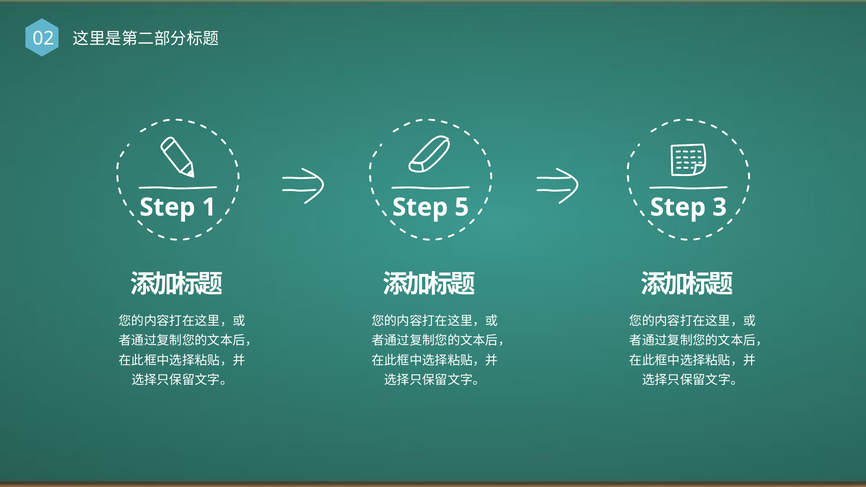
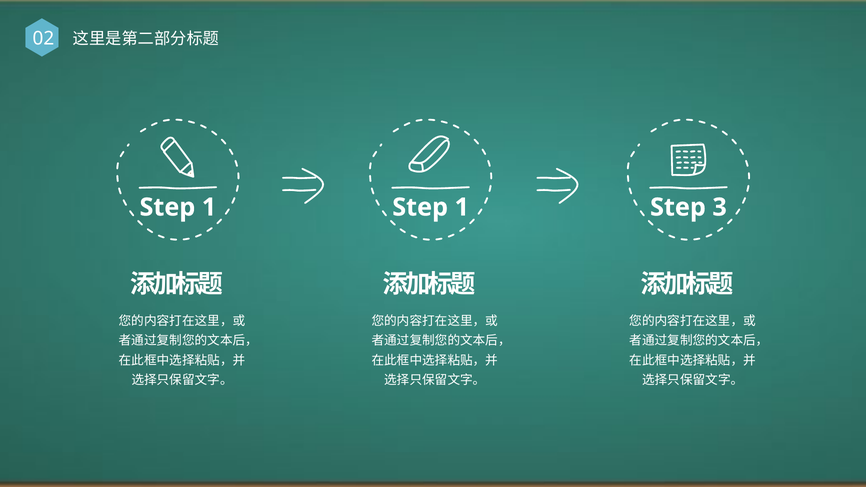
5: 5 -> 1 (462, 207)
